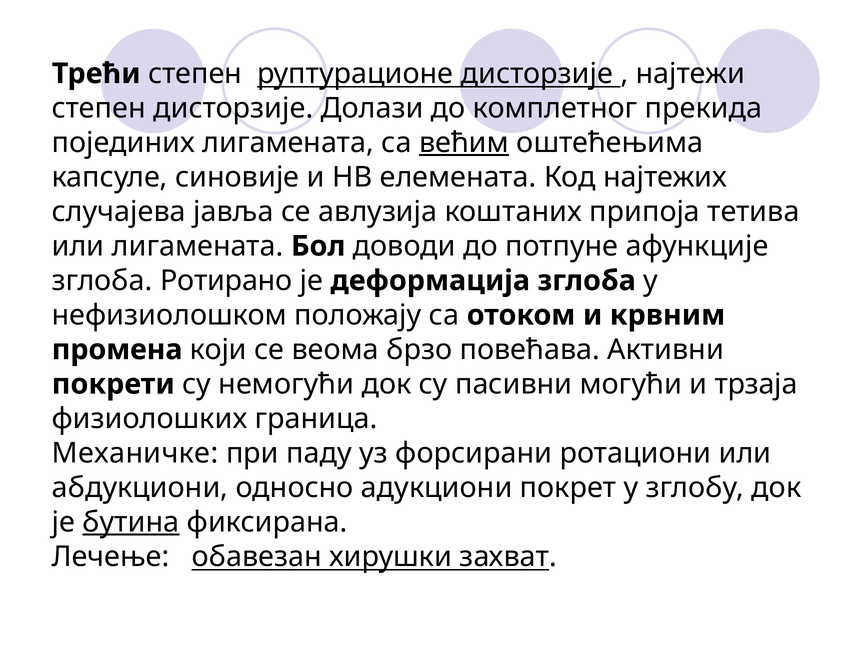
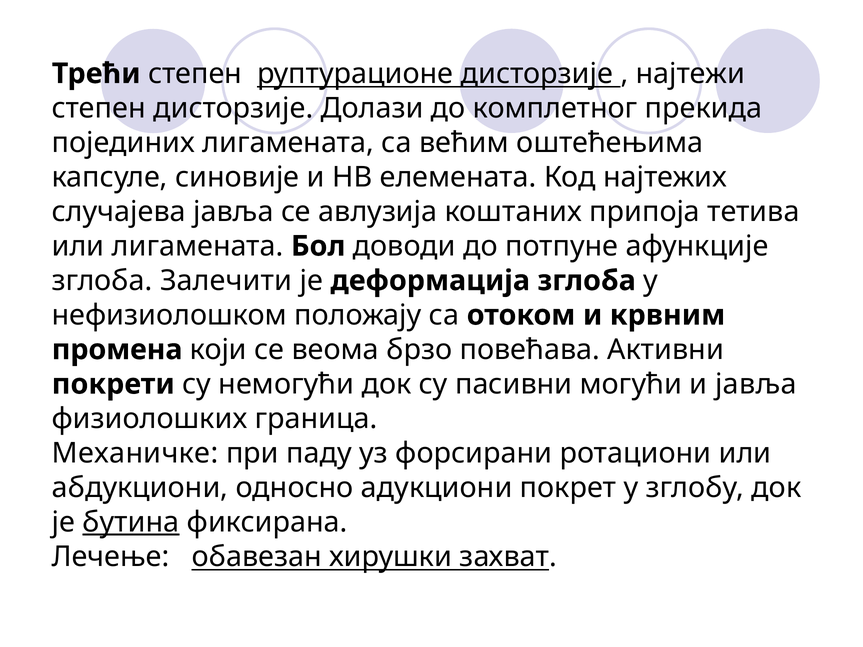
већим underline: present -> none (464, 143)
Ротирано: Ротирано -> Залечити (226, 281)
и трзаја: трзаја -> јавља (756, 384)
